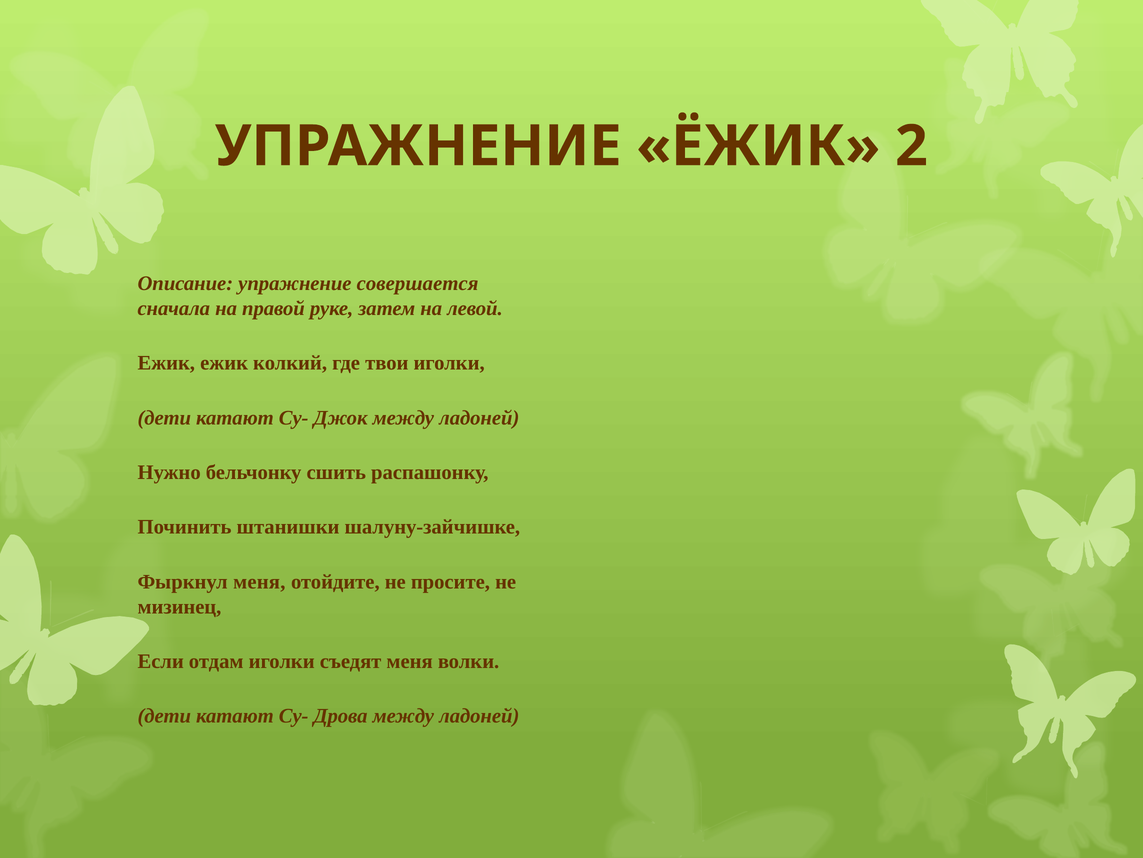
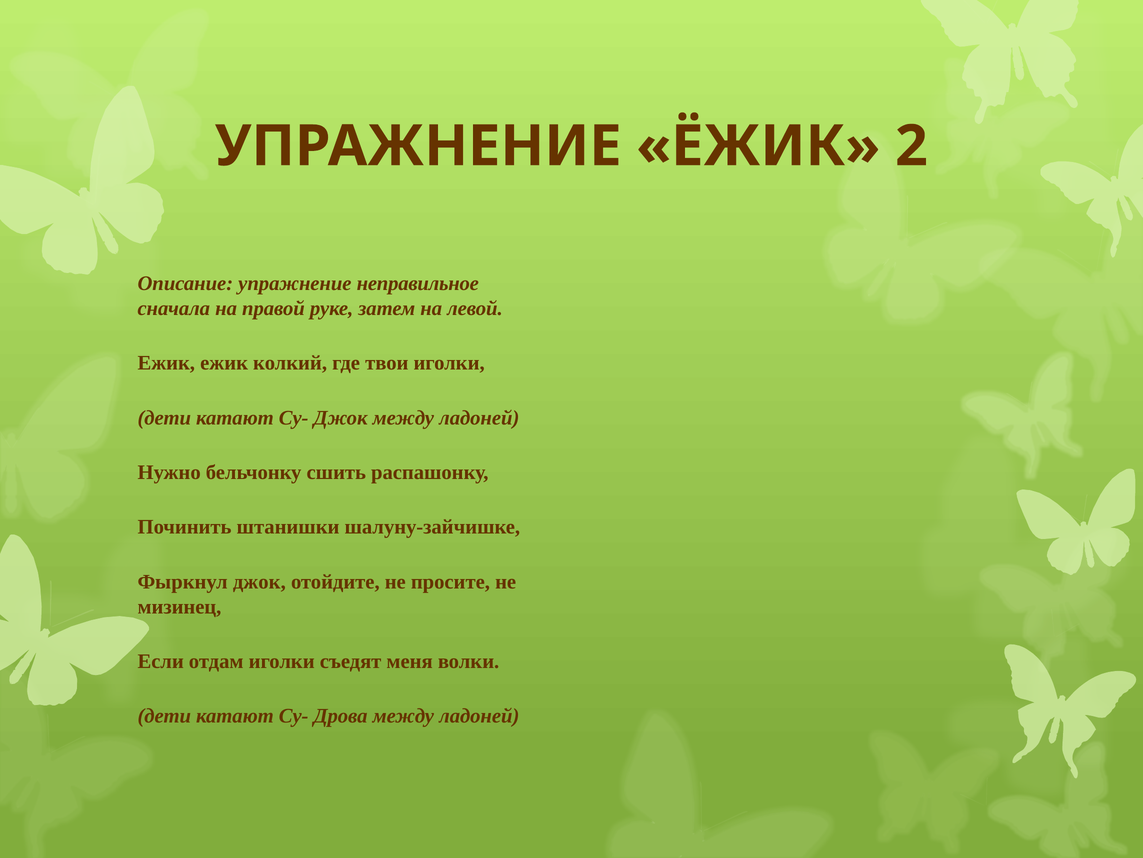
совершается: совершается -> неправильное (418, 283)
Фыркнул меня: меня -> джок (259, 581)
